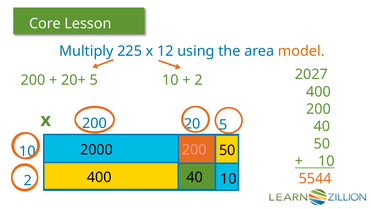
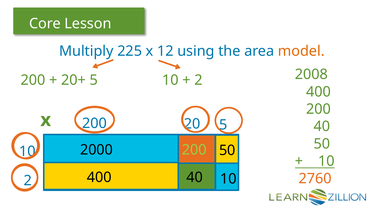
2027: 2027 -> 2008 (311, 74)
200 colour: pink -> light green (194, 150)
5544: 5544 -> 2760 (315, 178)
